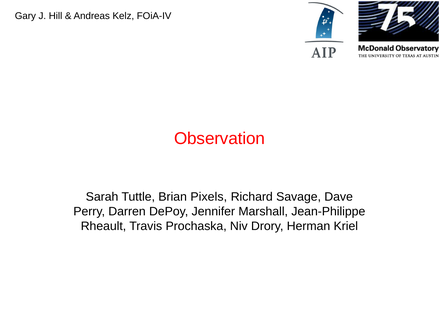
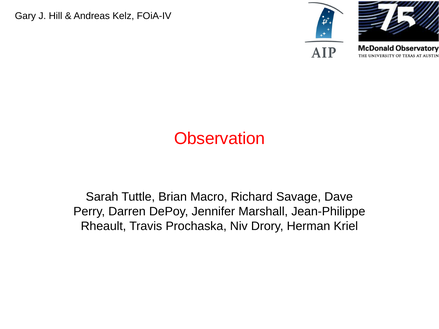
Pixels: Pixels -> Macro (209, 197)
